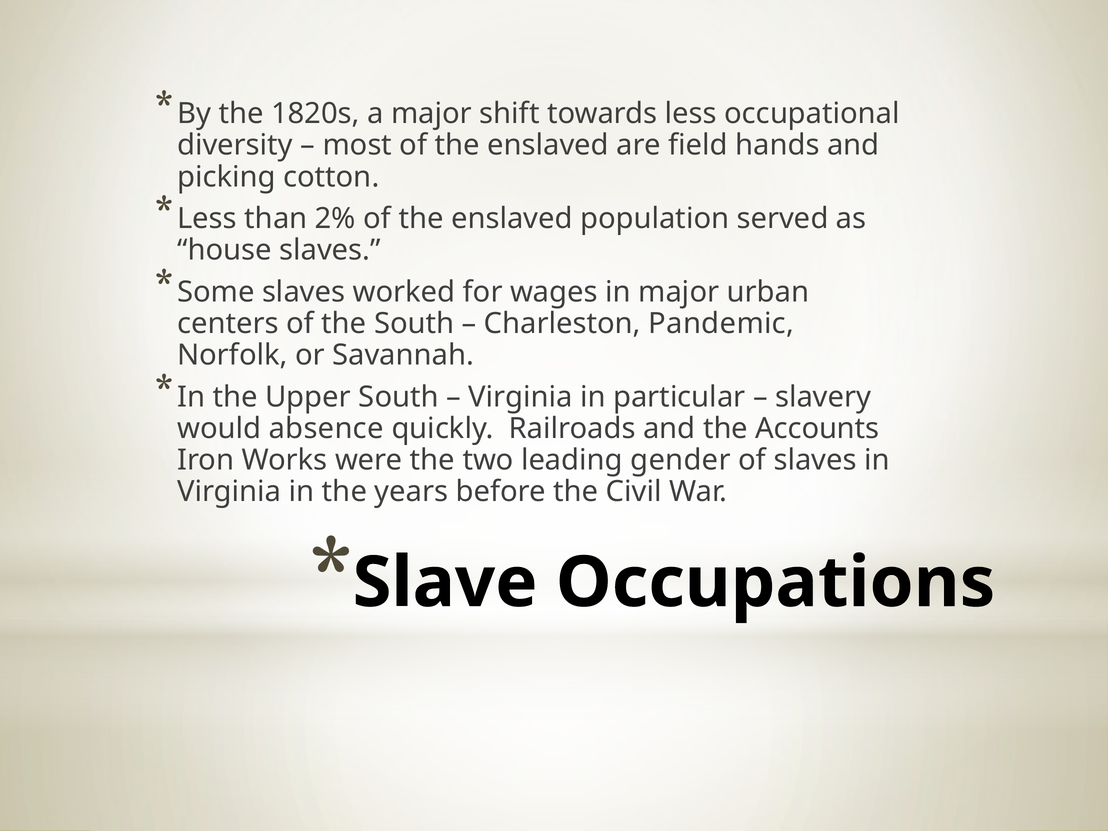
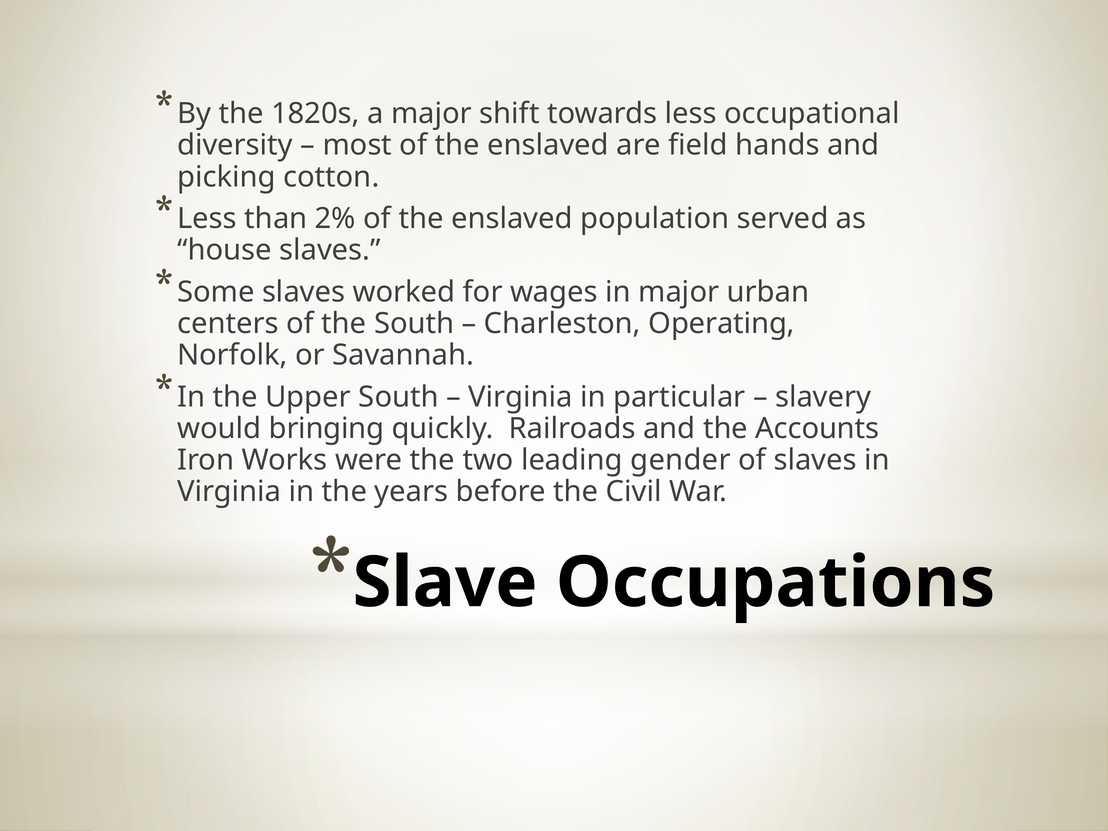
Pandemic: Pandemic -> Operating (722, 324)
absence: absence -> bringing (326, 429)
